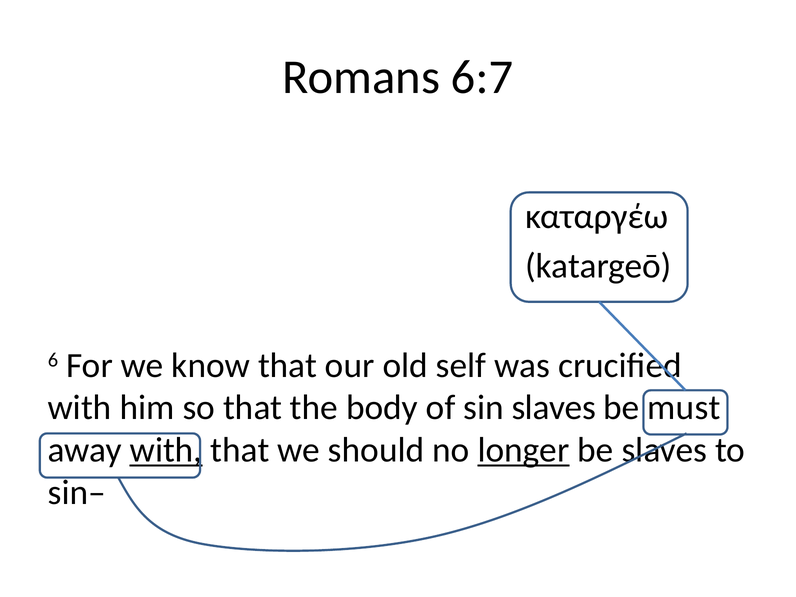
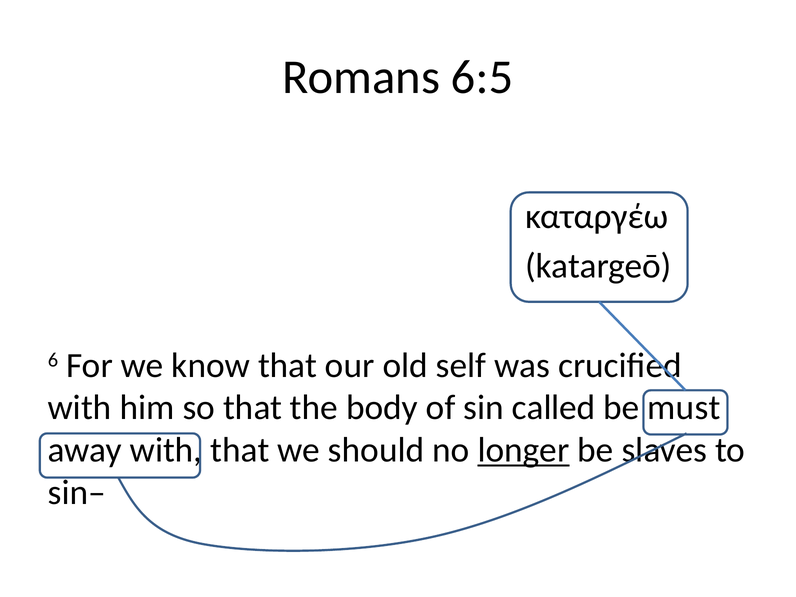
6:7: 6:7 -> 6:5 (482, 77)
sin slaves: slaves -> called (554, 408)
with underline: present -> none (166, 450)
